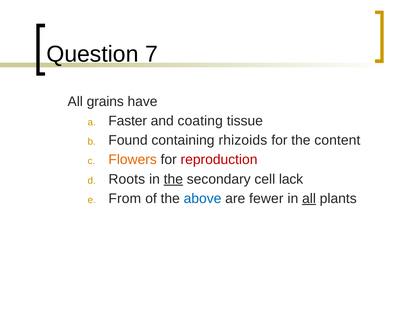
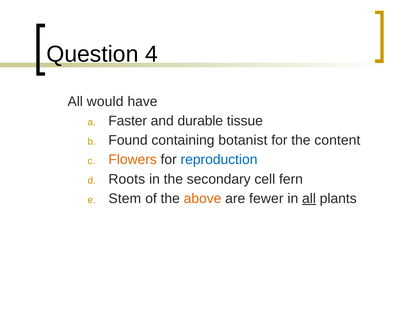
7: 7 -> 4 (151, 54)
grains: grains -> would (105, 101)
coating: coating -> durable (200, 121)
rhizoids: rhizoids -> botanist (243, 140)
reproduction colour: red -> blue (219, 159)
the underline: present -> none (173, 179)
lack: lack -> fern (291, 179)
From: From -> Stem (125, 198)
above colour: blue -> orange (203, 198)
